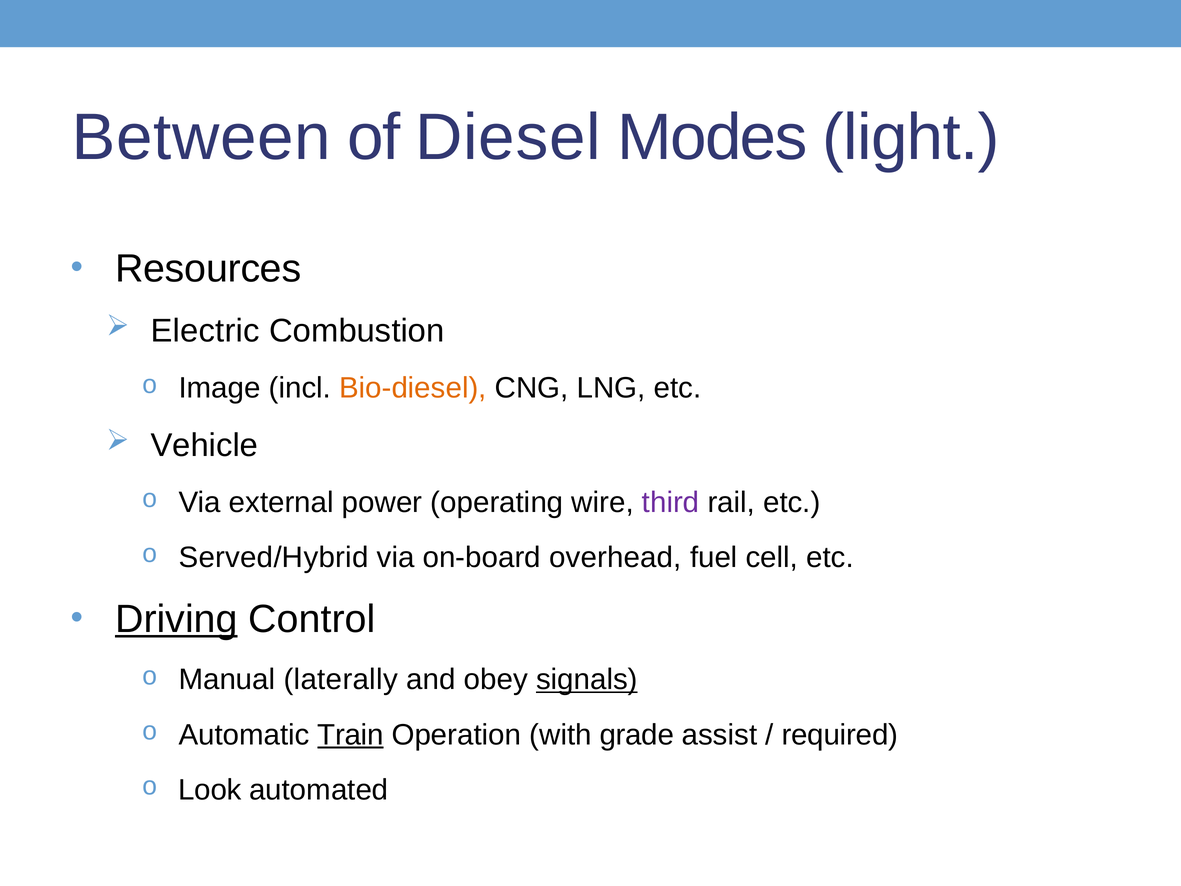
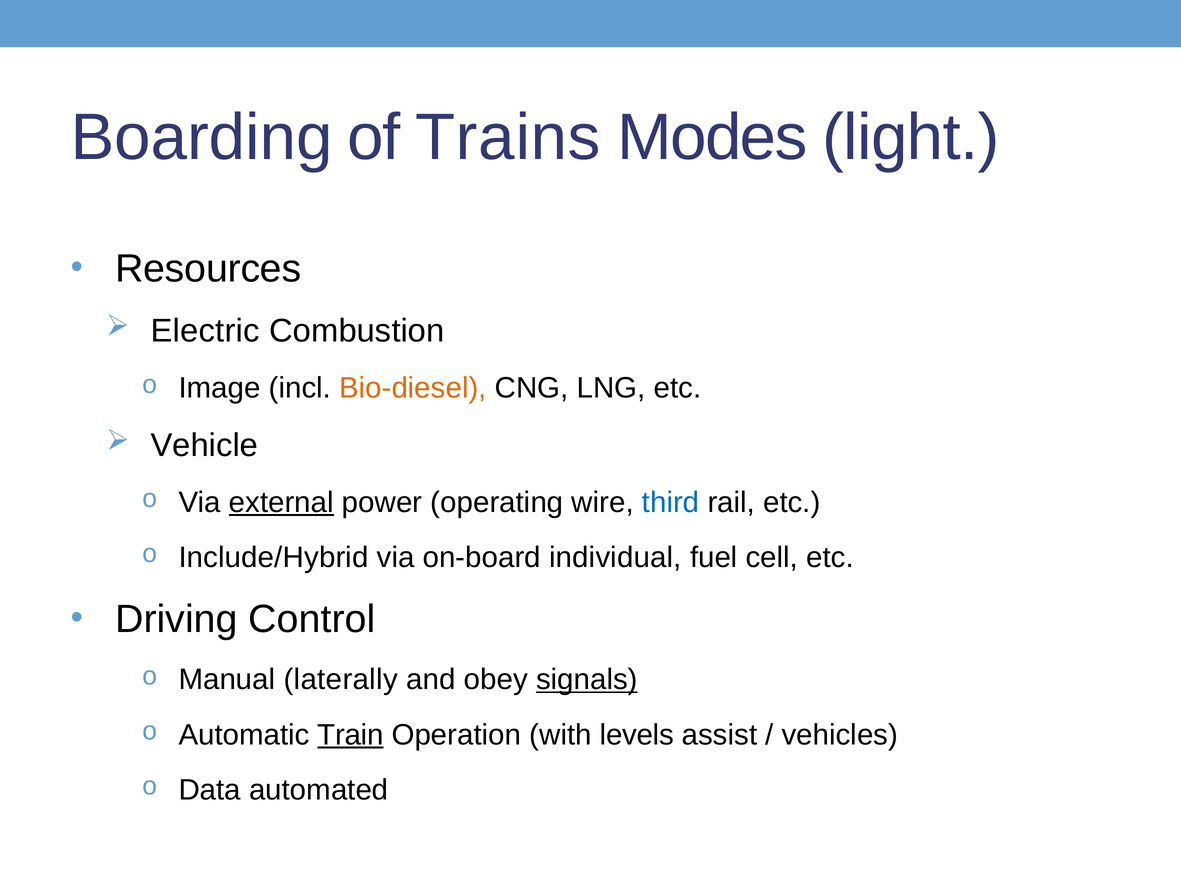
Between: Between -> Boarding (202, 137)
Diesel: Diesel -> Trains (508, 137)
external underline: none -> present (281, 502)
third colour: purple -> blue (671, 502)
Served/Hybrid: Served/Hybrid -> Include/Hybrid (274, 557)
overhead: overhead -> individual (615, 557)
Driving underline: present -> none (176, 619)
grade: grade -> levels (637, 735)
required: required -> vehicles (840, 735)
Look: Look -> Data (210, 790)
